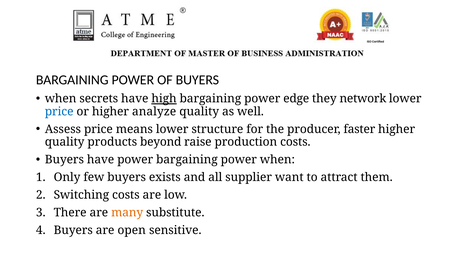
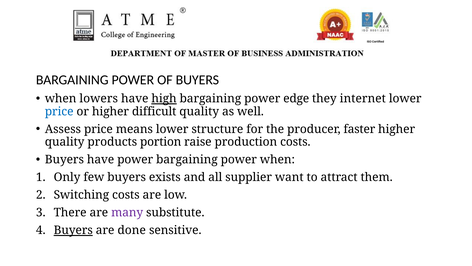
secrets: secrets -> lowers (99, 99)
network: network -> internet (363, 99)
analyze: analyze -> difficult (154, 111)
beyond: beyond -> portion (161, 142)
many colour: orange -> purple (127, 212)
Buyers underline: none -> present (73, 230)
open: open -> done (132, 230)
